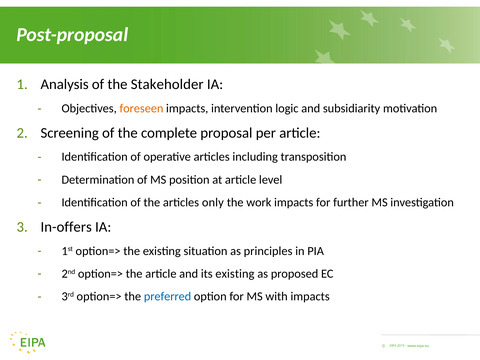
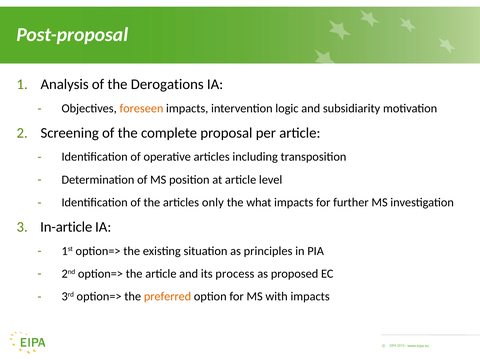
Stakeholder: Stakeholder -> Derogations (167, 84)
work: work -> what (259, 202)
In-offers: In-offers -> In-article (66, 227)
its existing: existing -> process (235, 274)
preferred colour: blue -> orange (168, 296)
